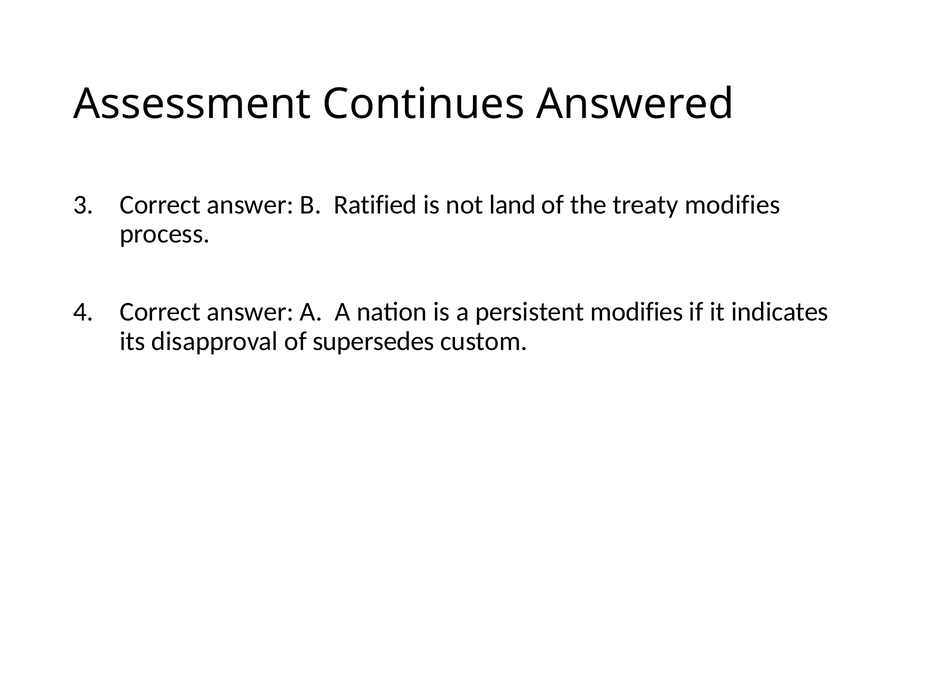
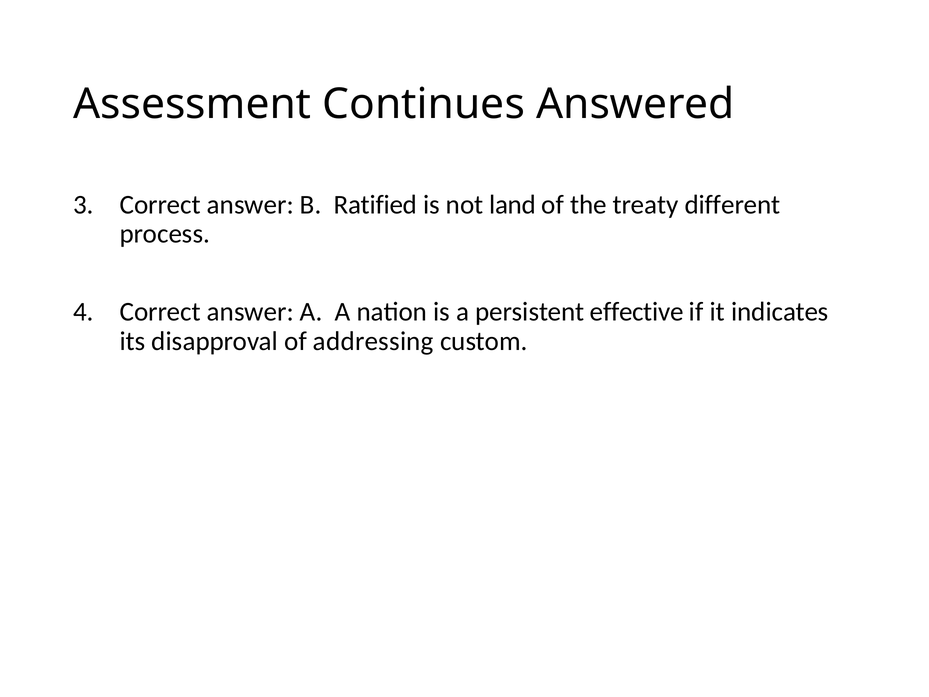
treaty modifies: modifies -> different (732, 205)
persistent modifies: modifies -> effective (637, 312)
supersedes: supersedes -> addressing (373, 341)
